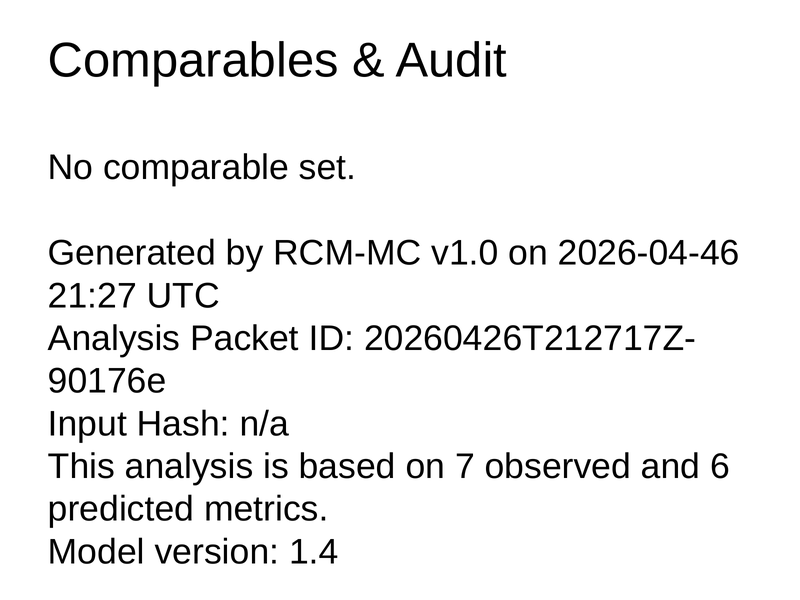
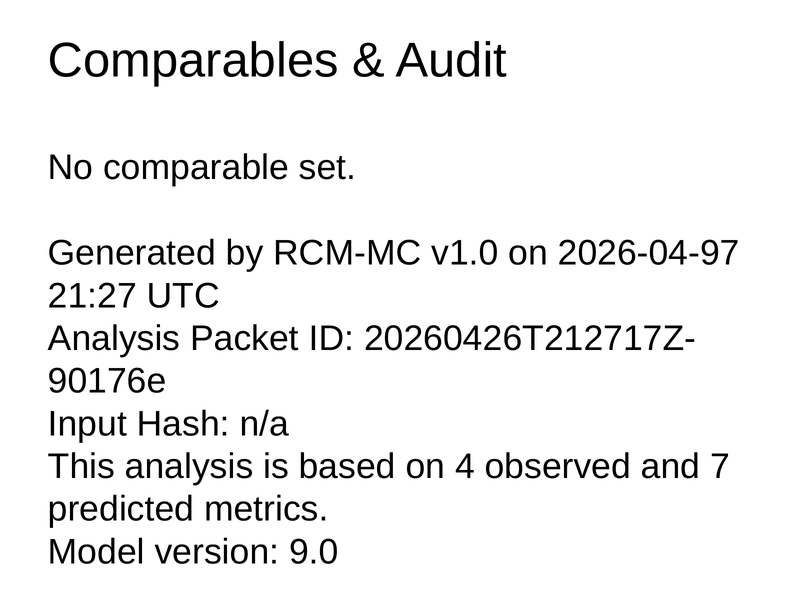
2026-04-46: 2026-04-46 -> 2026-04-97 (649, 253)
7: 7 -> 4 (465, 467)
6: 6 -> 7 (720, 467)
1.4: 1.4 -> 9.0 (314, 552)
